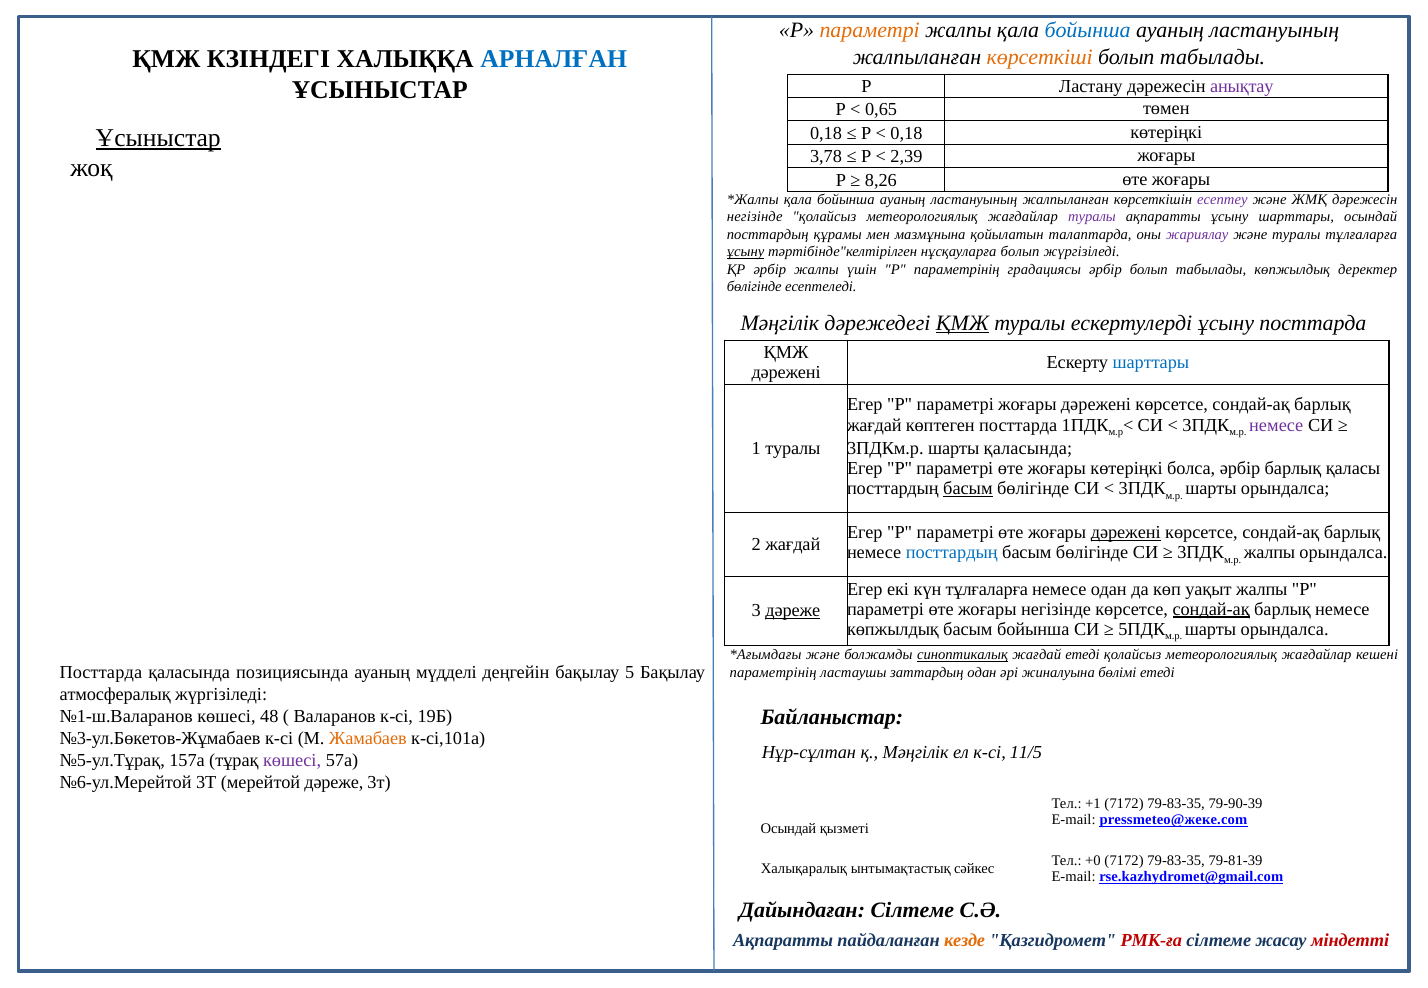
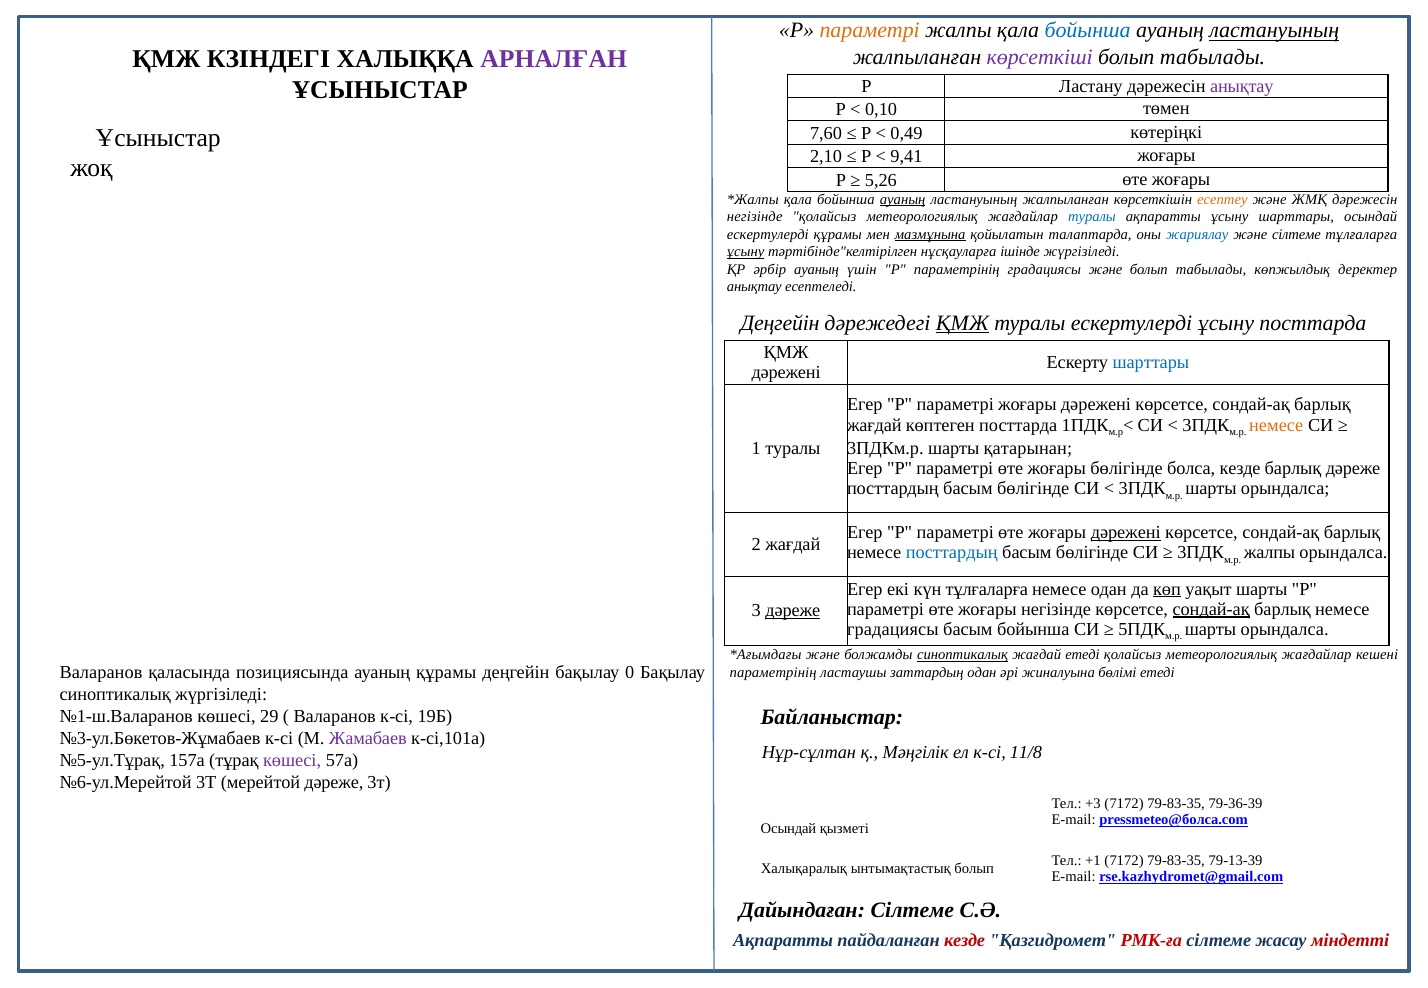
ластануының underline: none -> present (1274, 31)
көрсеткіші colour: orange -> purple (1040, 57)
АРНАЛҒАН colour: blue -> purple (554, 59)
0,65: 0,65 -> 0,10 (881, 110)
0,18: 0,18 -> 7,60 (826, 133)
0,18: 0,18 -> 0,49 (906, 133)
Ұсыныстар underline: present -> none (158, 138)
3,78: 3,78 -> 2,10 (826, 157)
2,39: 2,39 -> 9,41 (906, 157)
8,26: 8,26 -> 5,26 (881, 180)
ауаның underline: none -> present (903, 199)
есептеу colour: purple -> orange (1222, 199)
туралы colour: purple -> blue (1092, 217)
посттардың: посттардың -> ескертулерді (768, 235)
мазмұнына underline: none -> present (930, 235)
жариялау colour: purple -> blue (1197, 235)
және туралы: туралы -> сілтеме (1296, 235)
нұсқауларға болып: болып -> ішінде (1020, 252)
әрбір жалпы: жалпы -> ауаның (817, 270)
градациясы әрбір: әрбір -> және (1106, 270)
бөлігінде: бөлігінде -> анықтау (754, 287)
Мәңгілік: Мәңгілік -> Деңгейін (780, 323)
немесе colour: purple -> orange (1276, 425)
шарты қаласында: қаласында -> қатарынан (1028, 448)
жоғары көтеріңкі: көтеріңкі -> бөлігінде (1127, 469)
болса әрбір: әрбір -> кезде (1240, 469)
барлық қаласы: қаласы -> дәреже (1353, 469)
басым underline: present -> none (968, 489)
көп underline: none -> present (1167, 589)
уақыт жалпы: жалпы -> шарты (1262, 589)
көпжылдық: көпжылдық -> градациясы (893, 630)
Посттарда: Посттарда -> Валаранов (101, 673)
ауаның мүдделі: мүдделі -> құрамы (446, 673)
5: 5 -> 0 (630, 673)
атмосфералық: атмосфералық -> синоптикалық (115, 695)
48: 48 -> 29 (269, 717)
Жамабаев colour: orange -> purple (368, 739)
11/5: 11/5 -> 11/8 (1026, 753)
+1: +1 -> +3 (1093, 804)
79-90-39: 79-90-39 -> 79-36-39 (1236, 804)
pressmeteo@жеке.com: pressmeteo@жеке.com -> pressmeteo@болса.com (1174, 821)
+0: +0 -> +1 (1093, 861)
79-81-39: 79-81-39 -> 79-13-39 (1236, 861)
ынтымақтастық сәйкес: сәйкес -> болып (974, 870)
кезде colour: orange -> red (965, 941)
